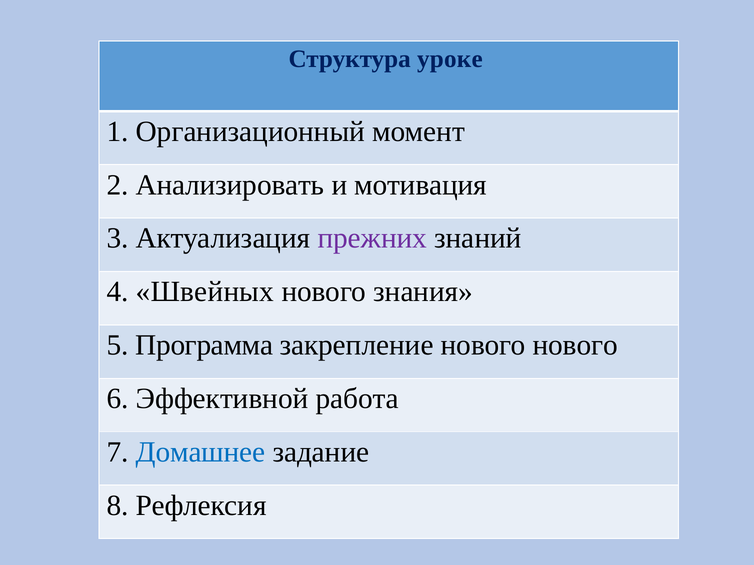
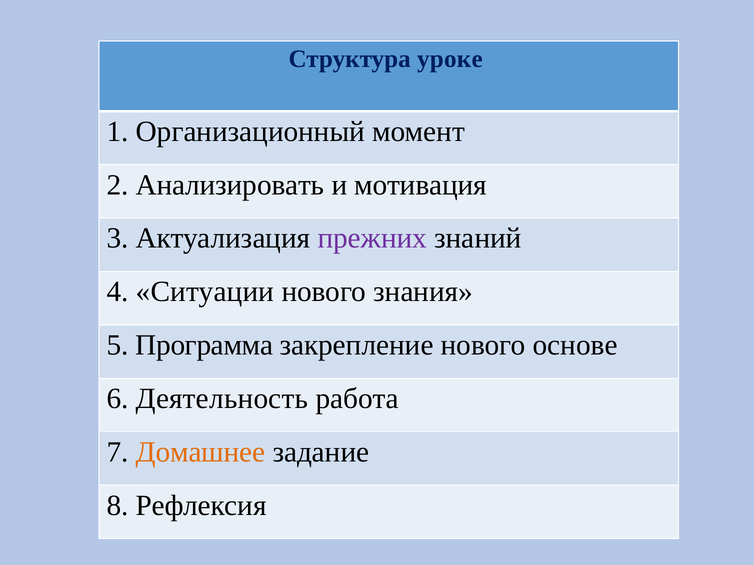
Швейных: Швейных -> Ситуации (205, 292)
нового нового: нового -> основе (575, 345)
Эффективной: Эффективной -> Деятельность (222, 399)
Домашнее colour: blue -> orange (201, 452)
